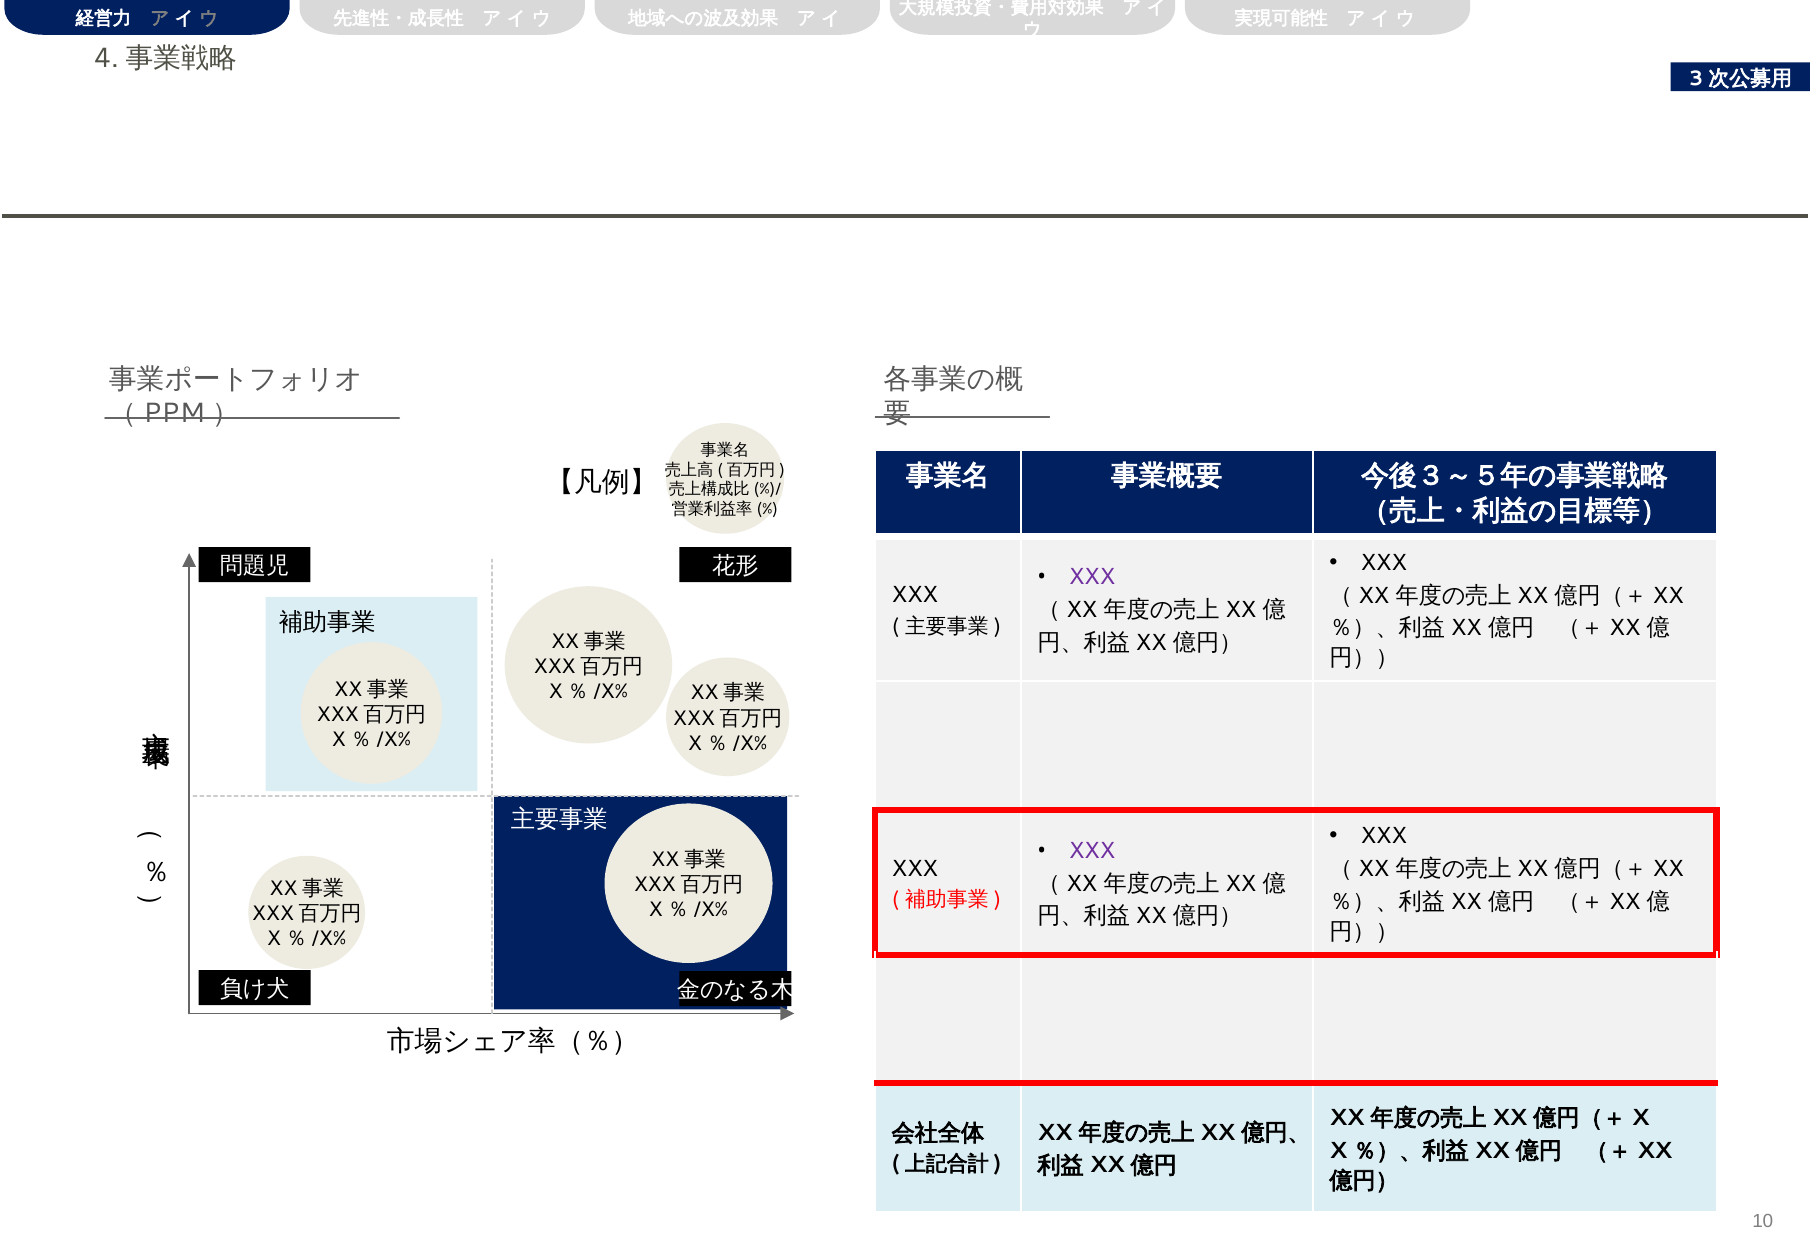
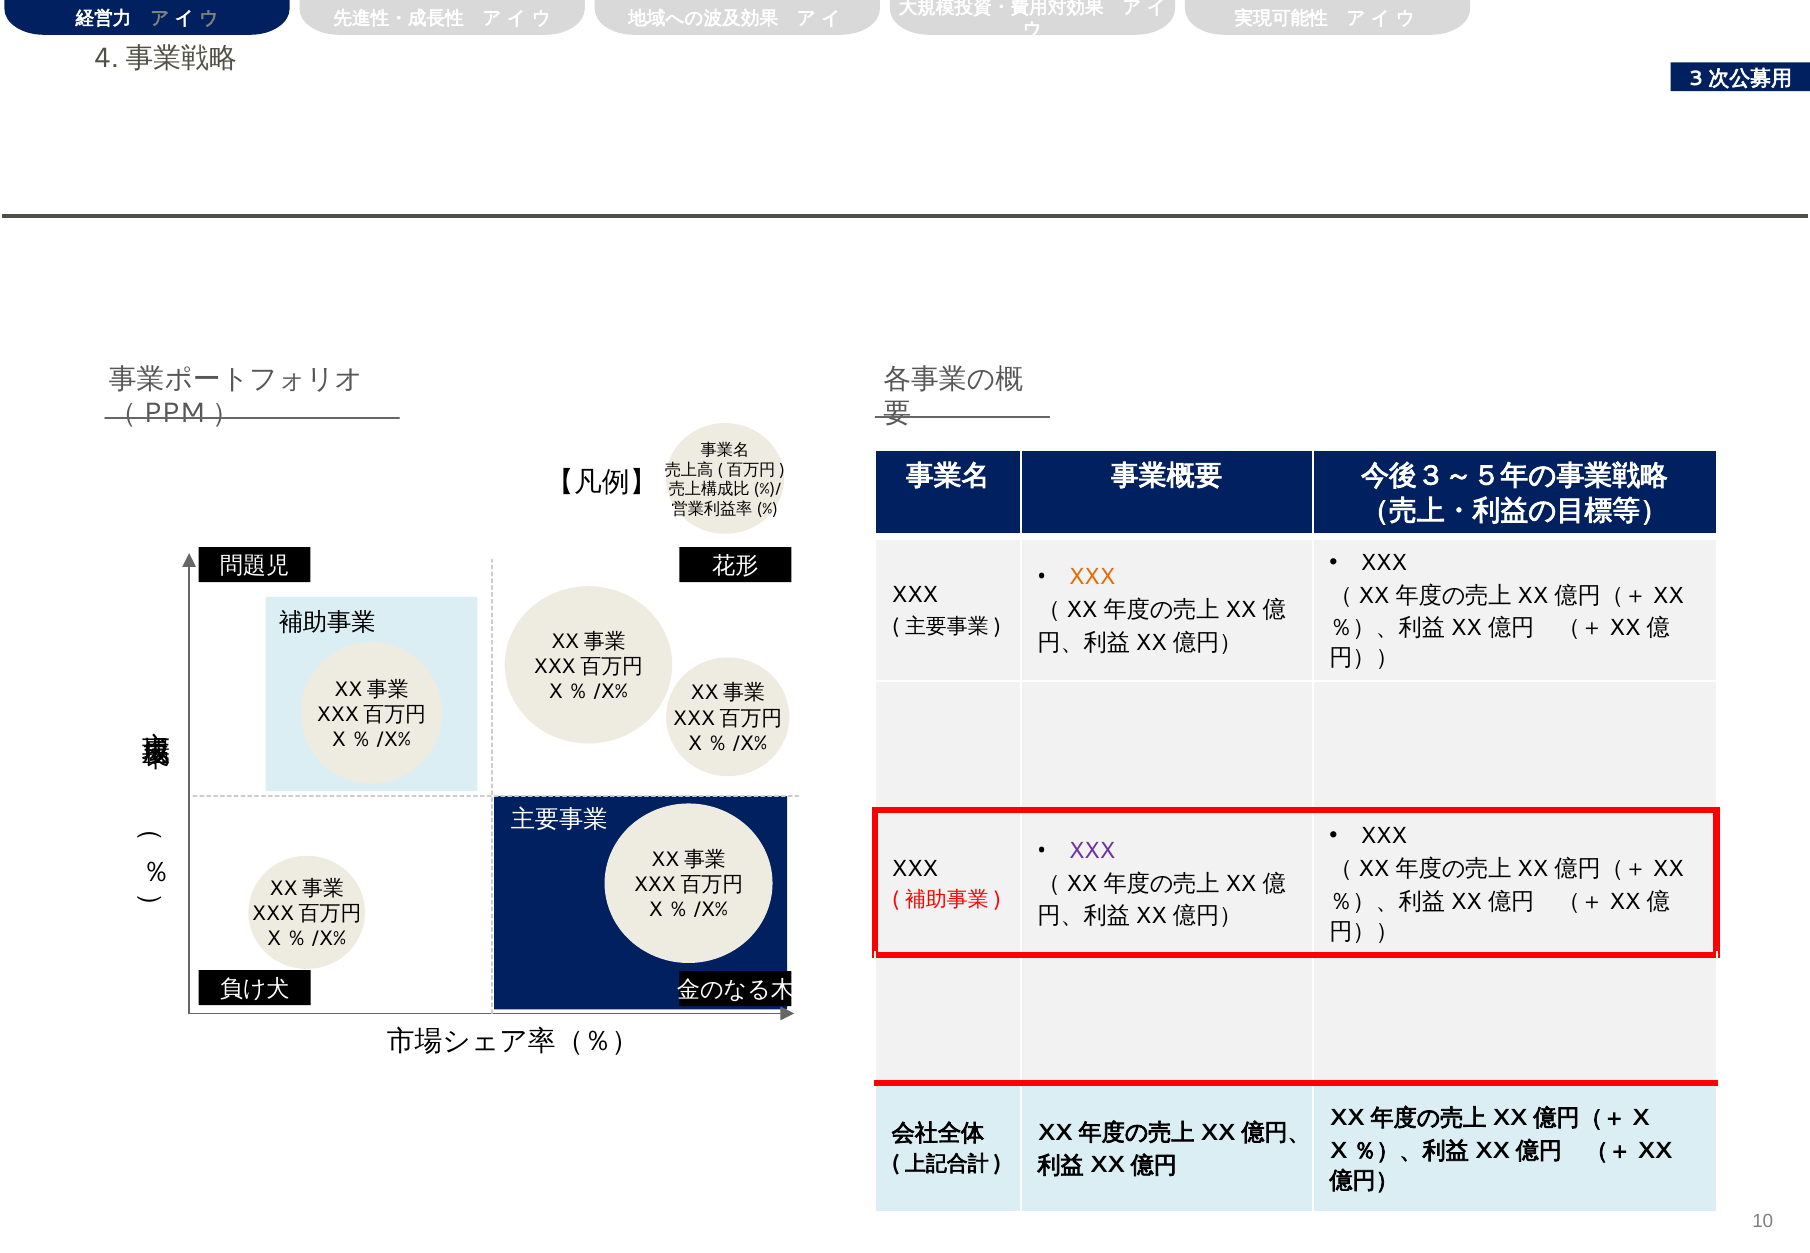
XXX colour: purple -> orange (1092, 577)
